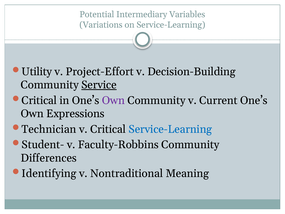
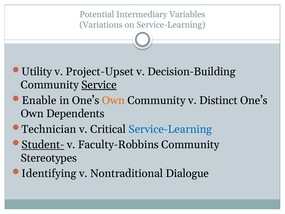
Project-Effort: Project-Effort -> Project-Upset (100, 71)
Critical: Critical -> Enable (39, 100)
Own colour: purple -> orange (113, 100)
Current: Current -> Distinct (218, 100)
Expressions: Expressions -> Dependents (75, 114)
Student- underline: none -> present (43, 144)
Differences: Differences -> Stereotypes (49, 158)
Meaning: Meaning -> Dialogue (187, 173)
